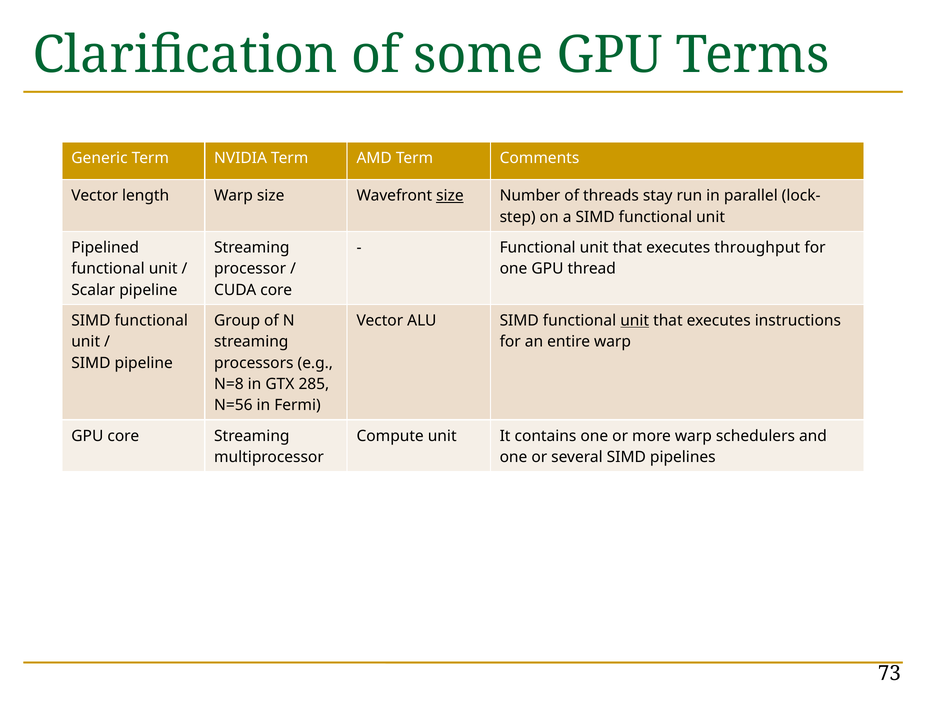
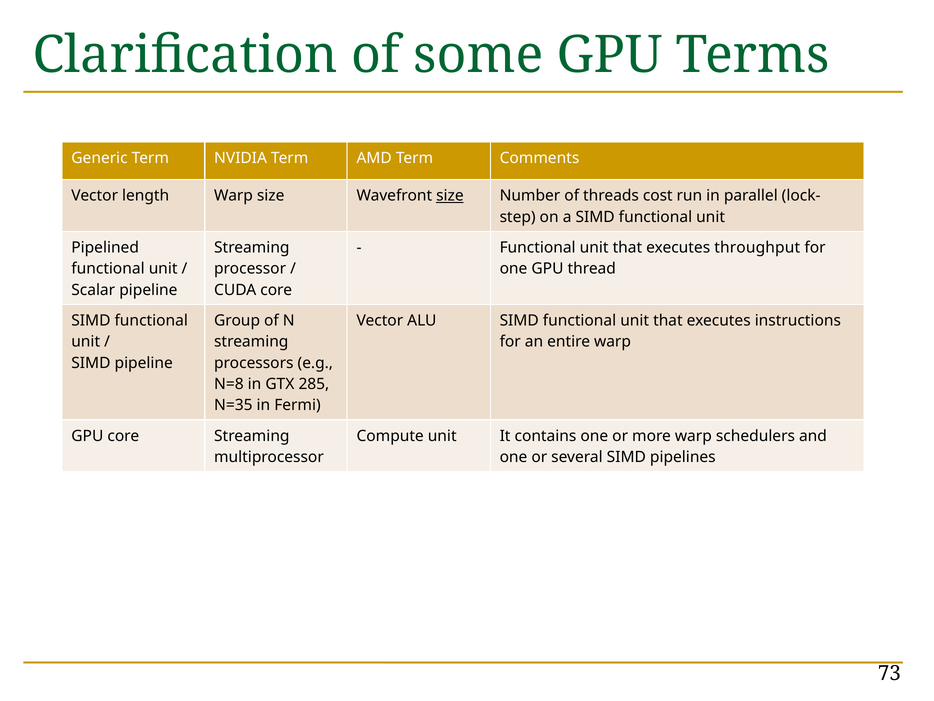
stay: stay -> cost (658, 196)
unit underline: present -> none (635, 320)
N=56: N=56 -> N=35 (233, 405)
